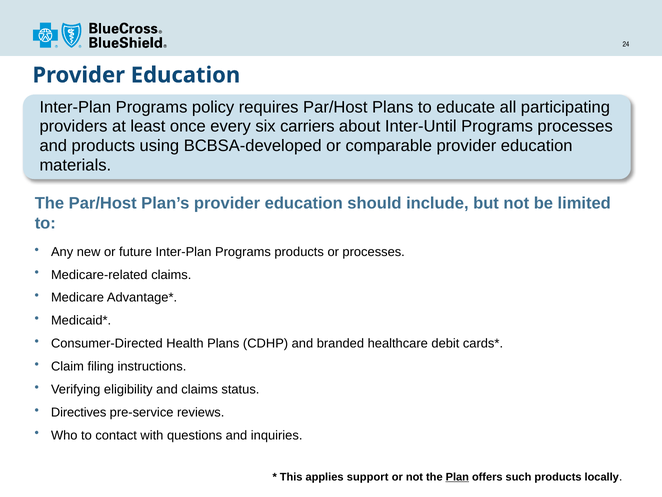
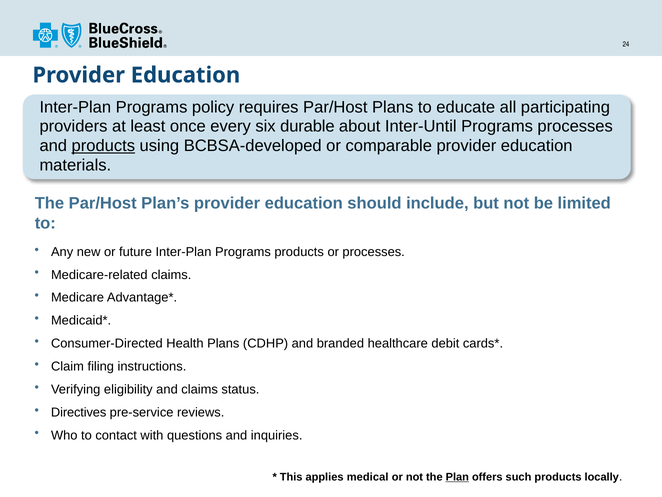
carriers: carriers -> durable (307, 126)
products underline: none -> present (103, 146)
support: support -> medical (368, 477)
